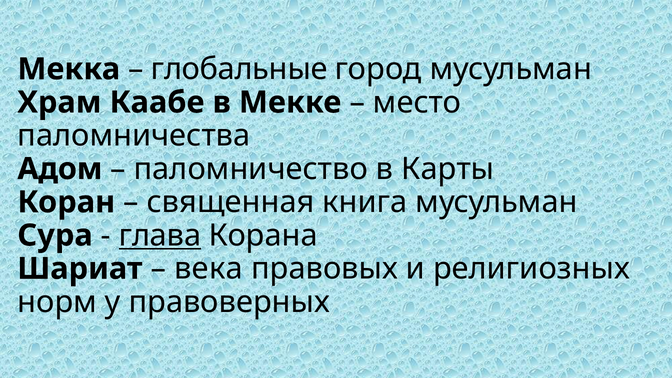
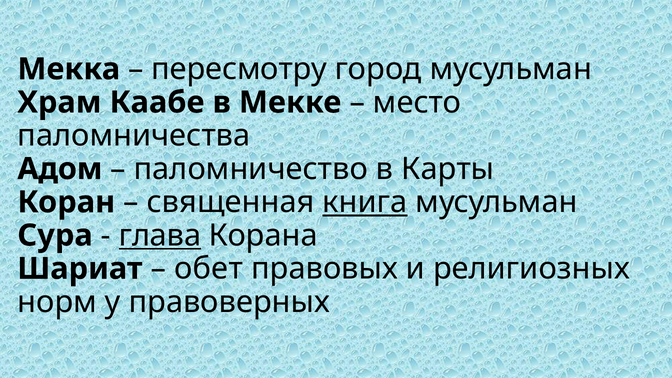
глобальные: глобальные -> пересмотру (239, 69)
книга underline: none -> present (365, 202)
века: века -> обет (208, 269)
